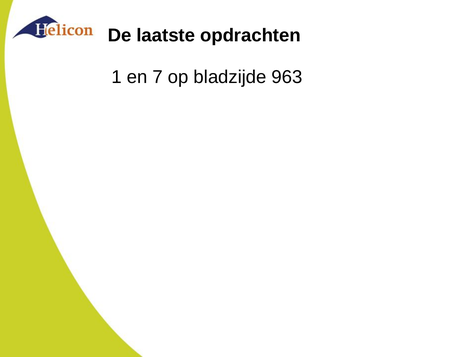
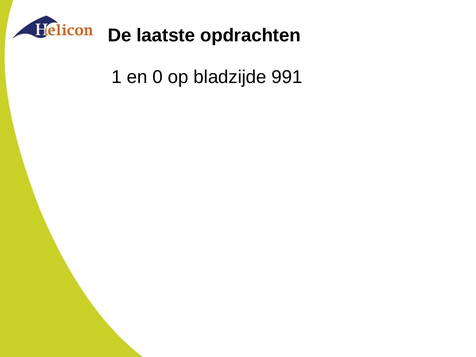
7: 7 -> 0 (158, 77)
963: 963 -> 991 (287, 77)
